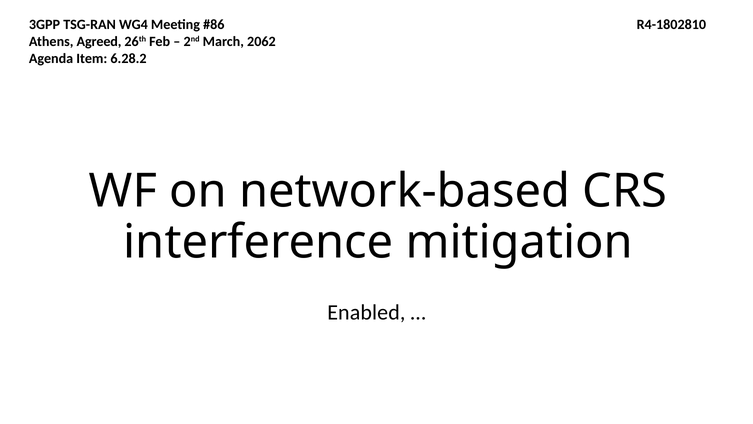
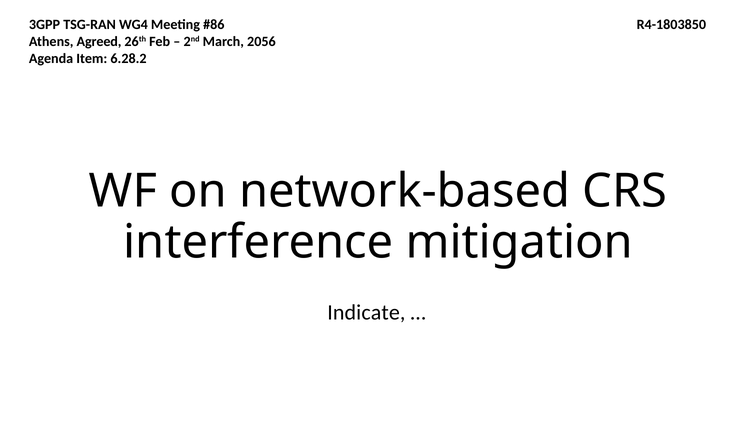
R4-1802810: R4-1802810 -> R4-1803850 (671, 25)
2062: 2062 -> 2056 (261, 41)
Enabled: Enabled -> Indicate (366, 312)
